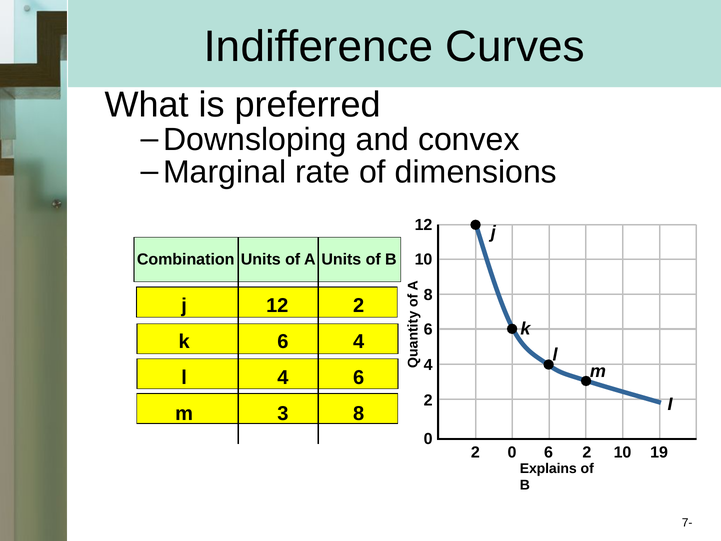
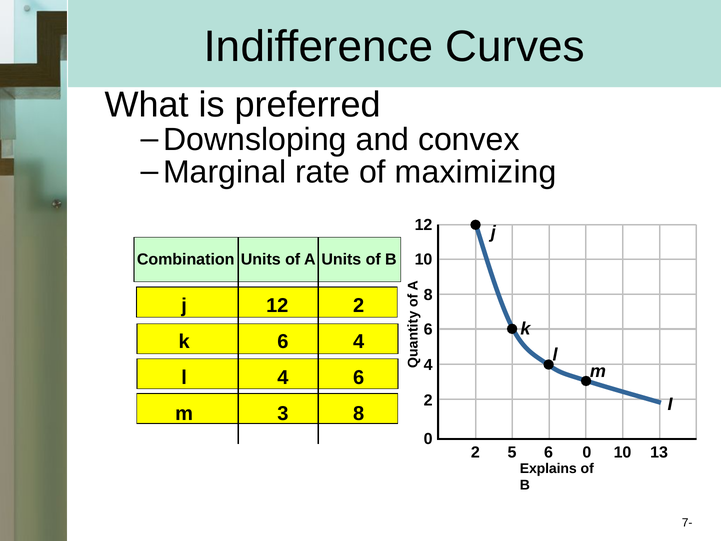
dimensions: dimensions -> maximizing (476, 172)
0: 0 -> 5 (512, 452)
6 2: 2 -> 0 (587, 452)
19: 19 -> 13 (659, 452)
